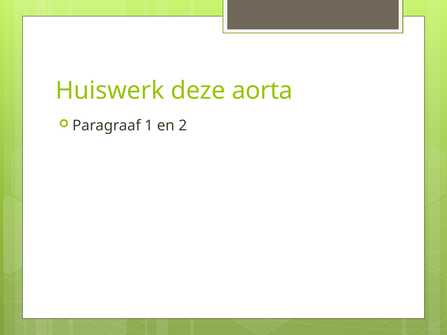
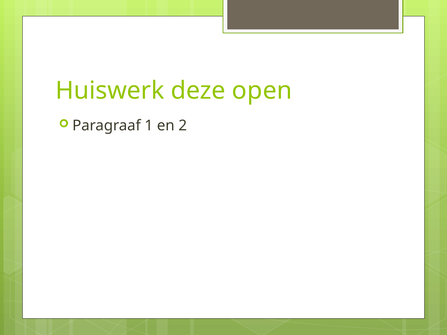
aorta: aorta -> open (262, 91)
